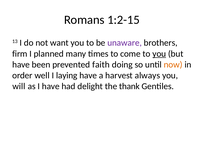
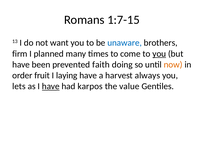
1:2-15: 1:2-15 -> 1:7-15 (124, 20)
unaware colour: purple -> blue (125, 43)
well: well -> fruit (42, 75)
will: will -> lets (19, 86)
have underline: none -> present (51, 86)
delight: delight -> karpos (90, 86)
thank: thank -> value (129, 86)
